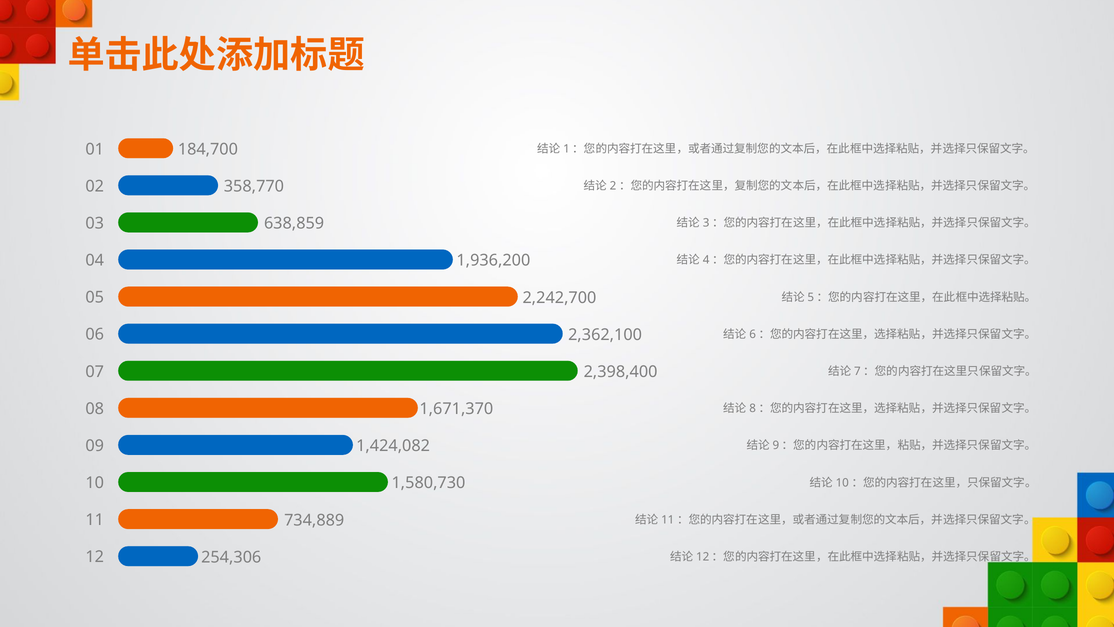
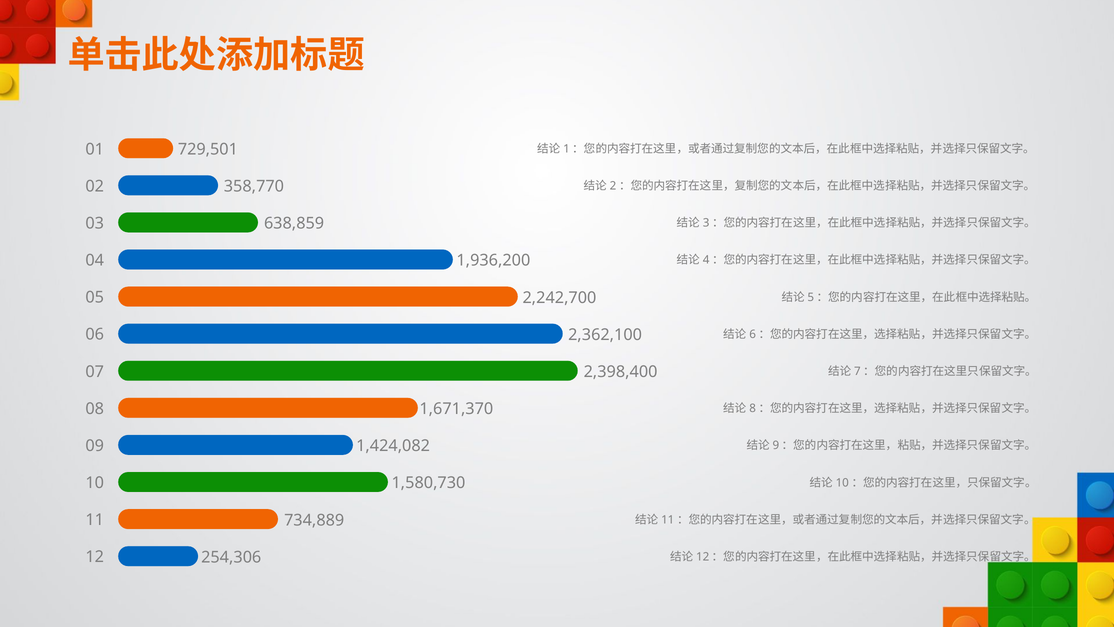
184,700: 184,700 -> 729,501 (208, 149)
